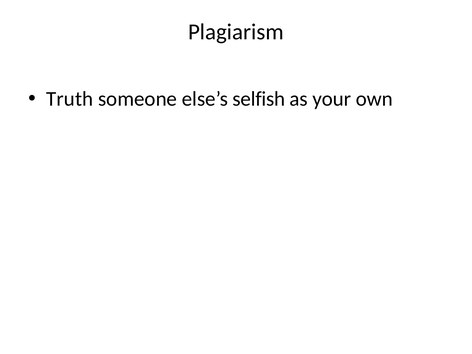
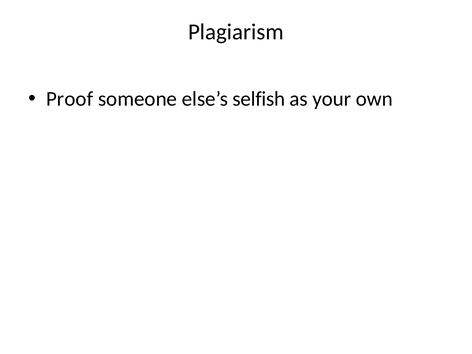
Truth: Truth -> Proof (70, 99)
